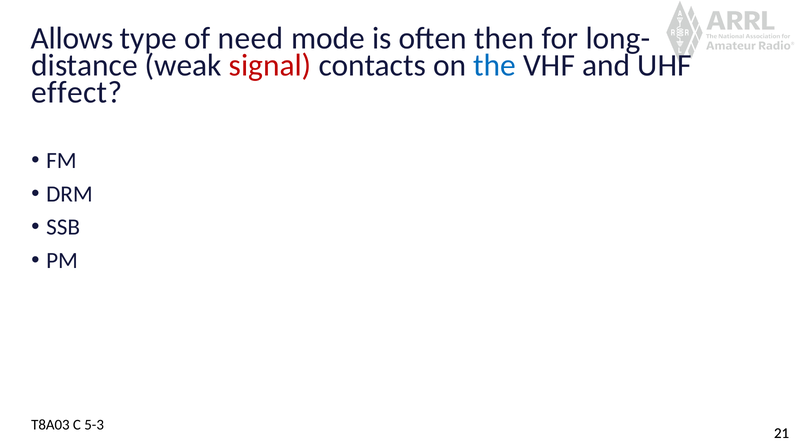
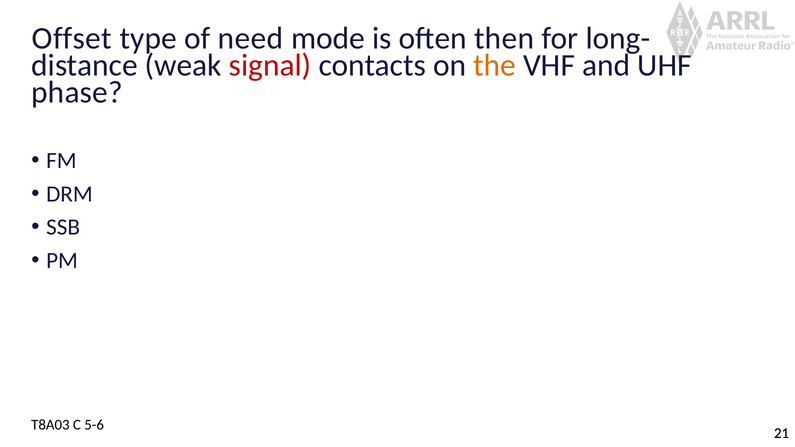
Allows: Allows -> Offset (72, 38)
the colour: blue -> orange (495, 65)
effect: effect -> phase (77, 92)
5-3: 5-3 -> 5-6 (94, 425)
